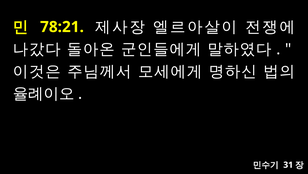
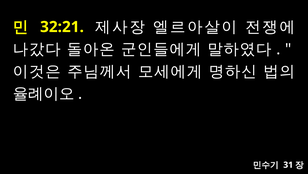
78:21: 78:21 -> 32:21 (62, 27)
